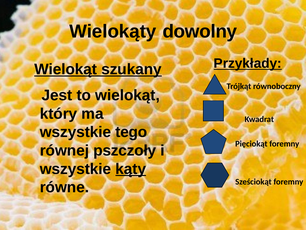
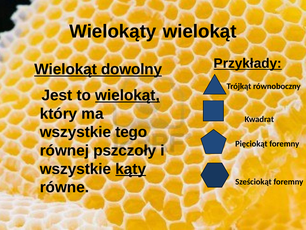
Wielokąty dowolny: dowolny -> wielokąt (200, 31)
szukany: szukany -> dowolny (132, 69)
wielokąt underline: none -> present (127, 95)
